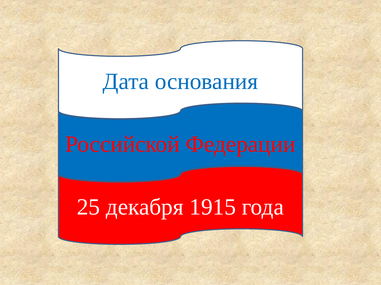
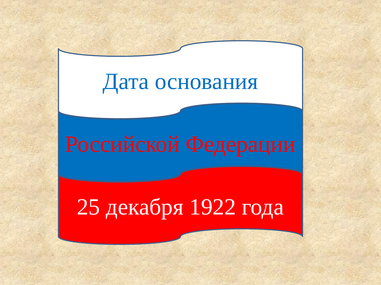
1915: 1915 -> 1922 (213, 208)
